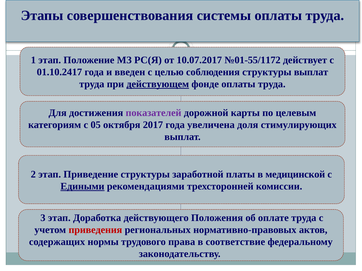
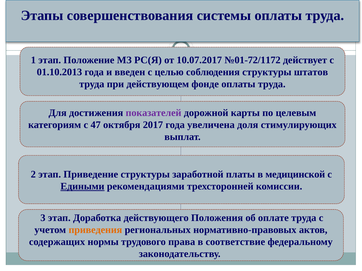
№01-55/1172: №01-55/1172 -> №01-72/1172 (253, 60)
01.10.2417: 01.10.2417 -> 01.10.2013 (59, 72)
структуры выплат: выплат -> штатов (311, 72)
действующем underline: present -> none (158, 84)
05: 05 -> 47 (96, 125)
приведения colour: red -> orange (95, 230)
